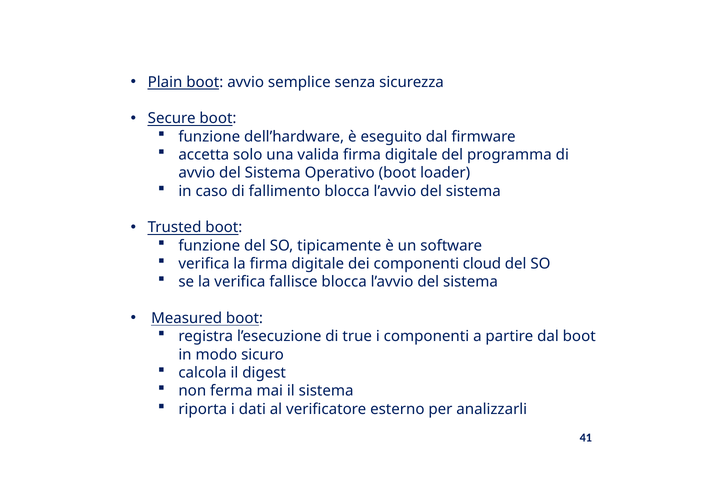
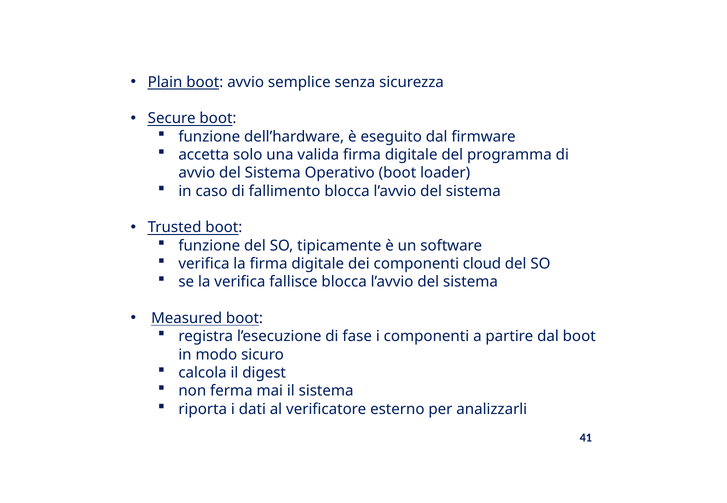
true: true -> fase (357, 337)
